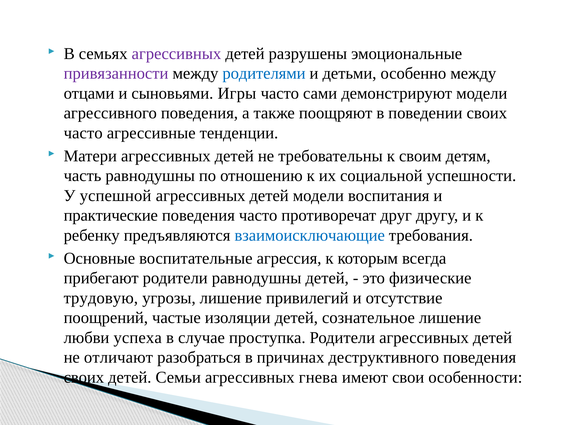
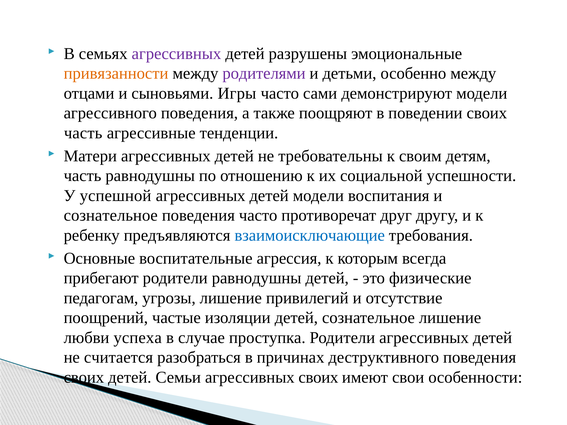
привязанности colour: purple -> orange (116, 74)
родителями colour: blue -> purple (264, 74)
часто: часто -> часть (83, 133)
практические: практические -> сознательное (111, 216)
трудовую: трудовую -> педагогам (101, 298)
отличают: отличают -> считается (118, 358)
агрессивных гнева: гнева -> своих (318, 378)
